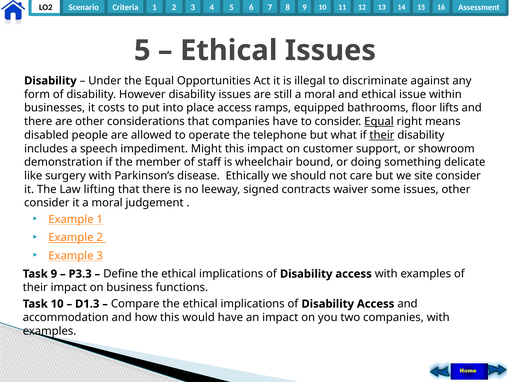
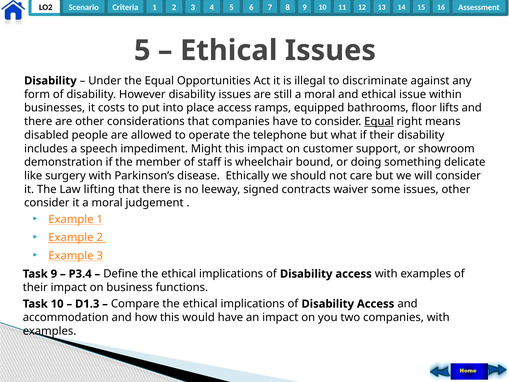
their underline: present -> none (382, 135)
site: site -> will (423, 176)
P3.3: P3.3 -> P3.4 (80, 274)
